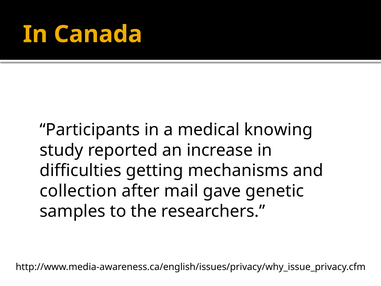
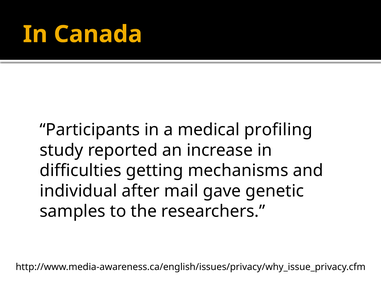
knowing: knowing -> profiling (278, 130)
collection: collection -> individual (78, 191)
